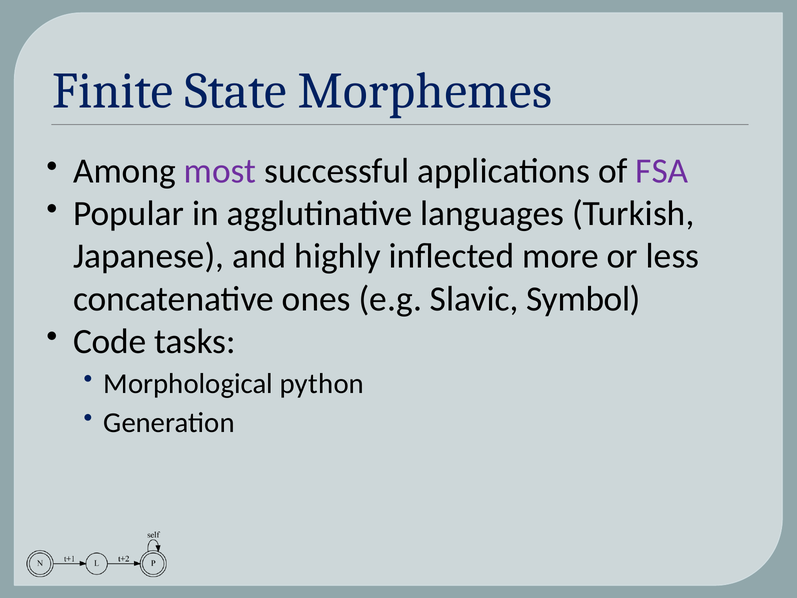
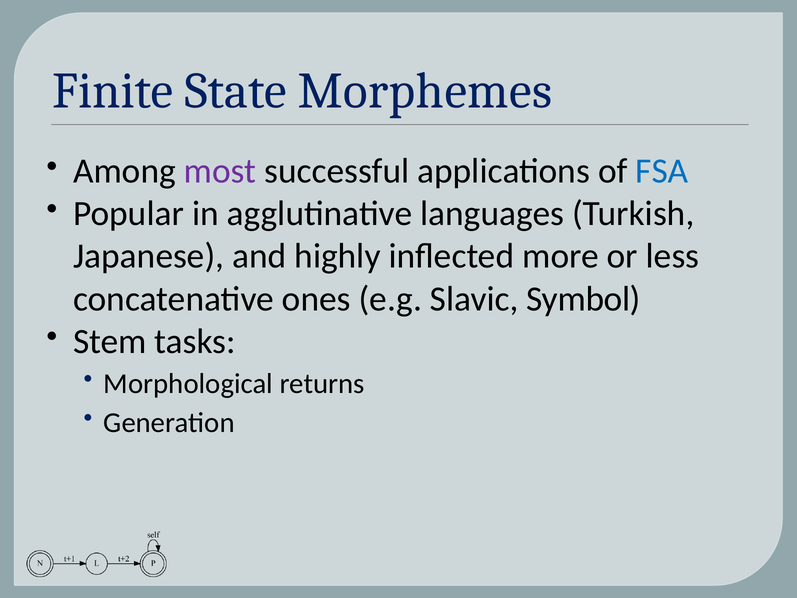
FSA colour: purple -> blue (662, 171)
Code: Code -> Stem (110, 341)
python: python -> returns (322, 384)
